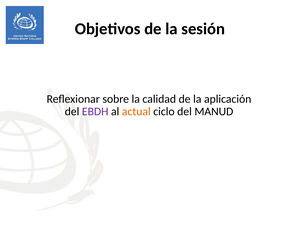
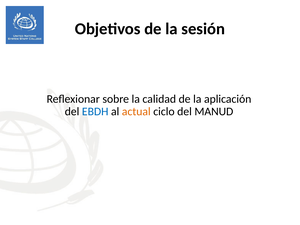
EBDH colour: purple -> blue (95, 112)
